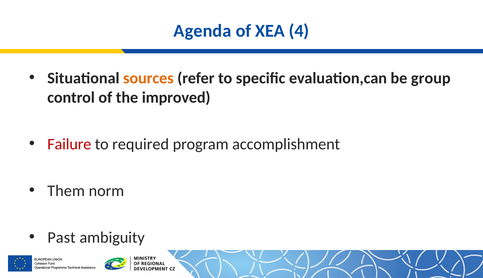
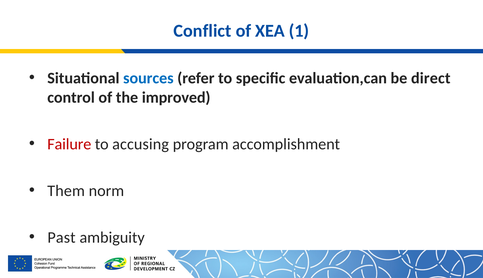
Agenda: Agenda -> Conflict (203, 31)
4: 4 -> 1 (299, 31)
sources colour: orange -> blue (148, 78)
group: group -> direct (431, 78)
required: required -> accusing (141, 144)
